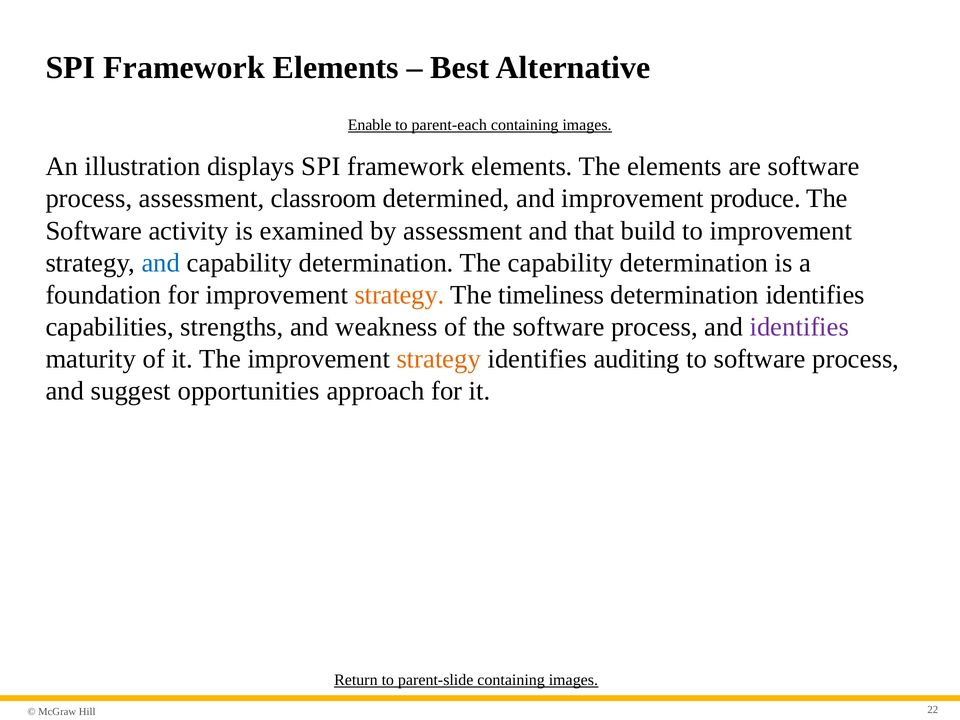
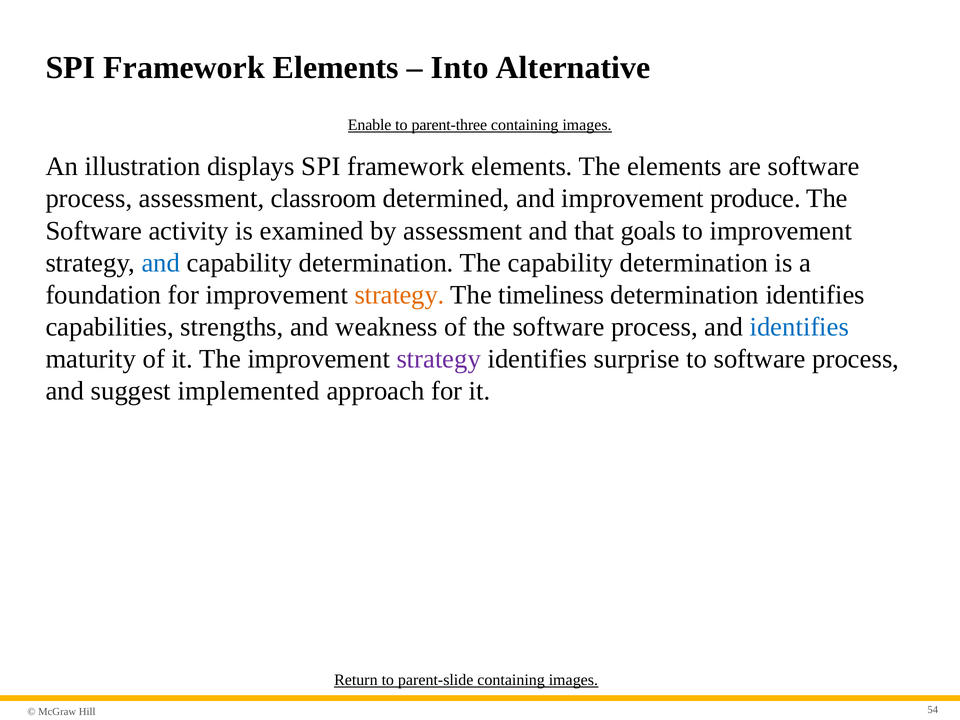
Best: Best -> Into (460, 67)
parent-each: parent-each -> parent-three (449, 125)
build: build -> goals (648, 231)
identifies colour: purple -> blue (799, 327)
strategy colour: orange -> purple (439, 359)
auditing: auditing -> surprise (637, 359)
opportunities: opportunities -> implemented (249, 391)
22: 22 -> 54 (933, 710)
